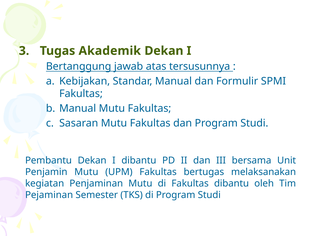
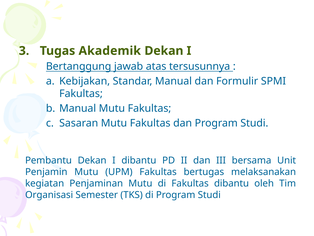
Pejaminan: Pejaminan -> Organisasi (49, 195)
